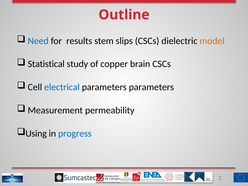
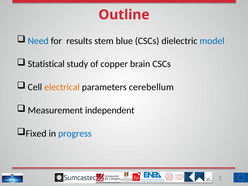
slips: slips -> blue (124, 41)
model colour: orange -> blue (212, 41)
electrical colour: blue -> orange (62, 87)
parameters parameters: parameters -> cerebellum (151, 87)
permeability: permeability -> independent (110, 110)
Using: Using -> Fixed (36, 133)
